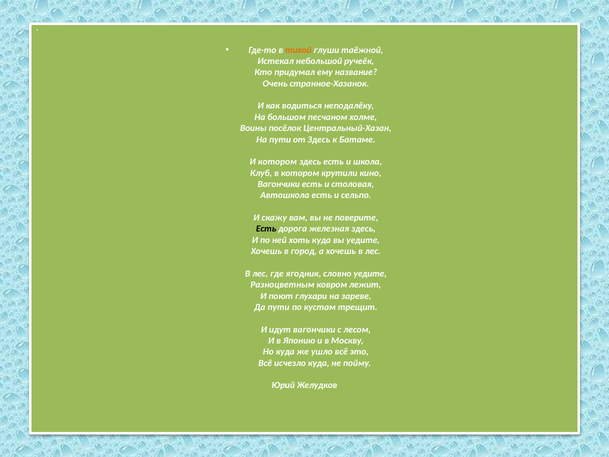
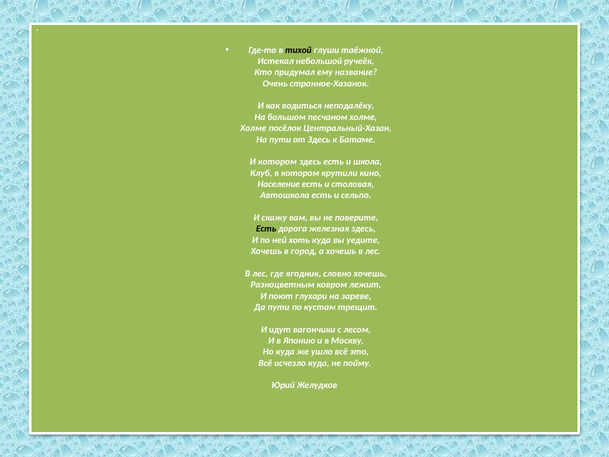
тихой colour: orange -> black (298, 50)
Воины: Воины -> Холме (253, 128)
Вагончики: Вагончики -> Население (279, 184)
словно уедите: уедите -> хочешь (370, 273)
